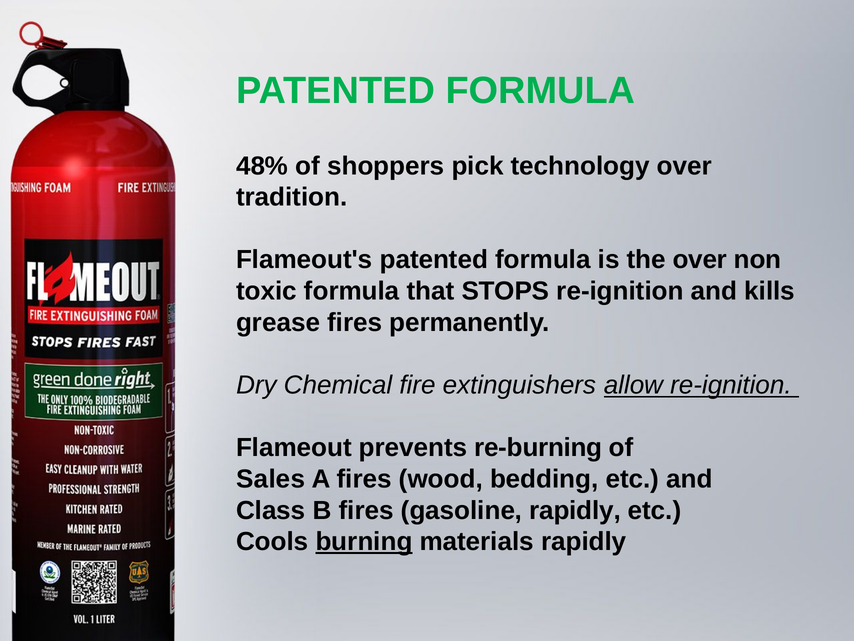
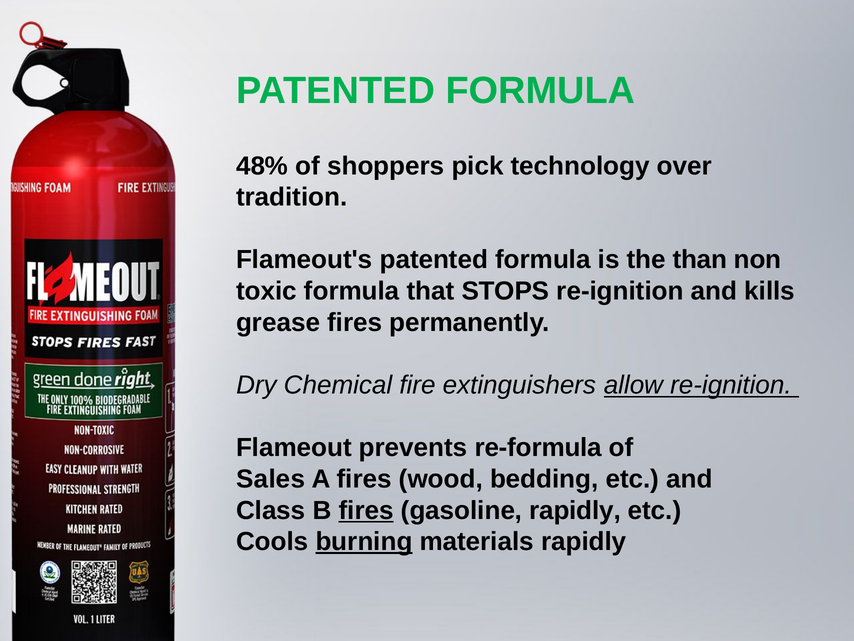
the over: over -> than (700, 260)
re-burning: re-burning -> re-formula (538, 447)
fires underline: none -> present (366, 510)
